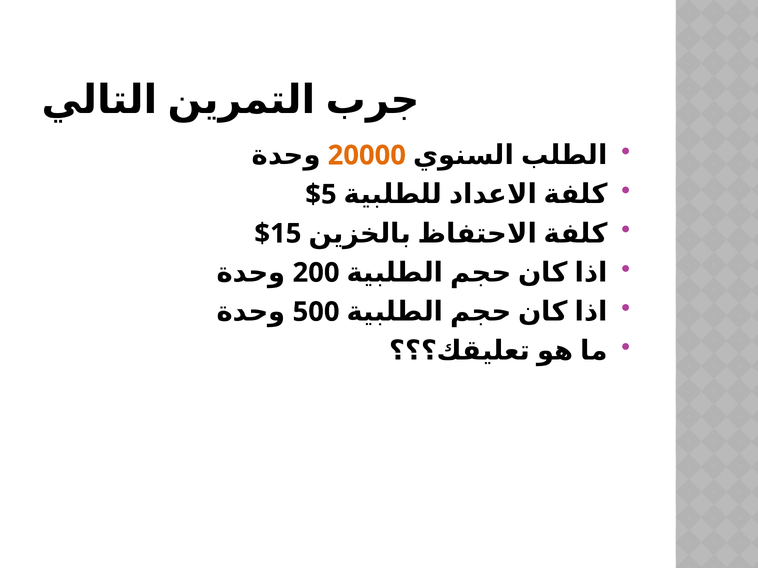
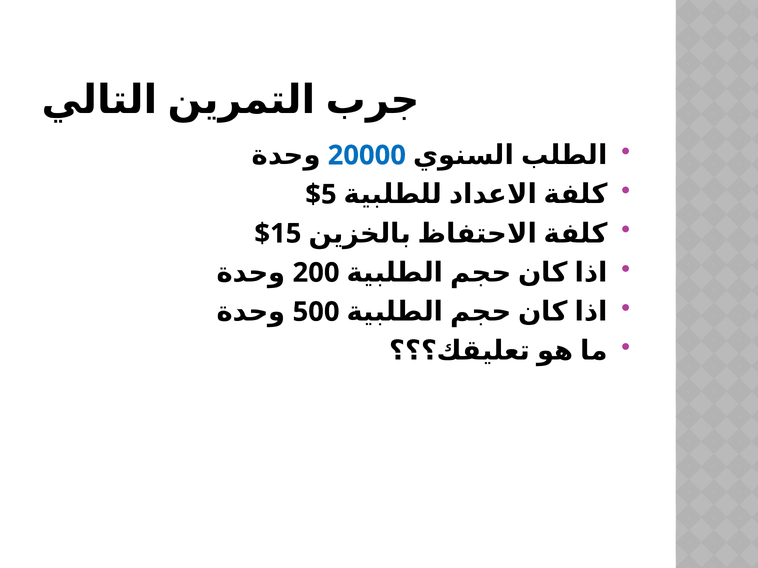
20000 colour: orange -> blue (367, 155)
